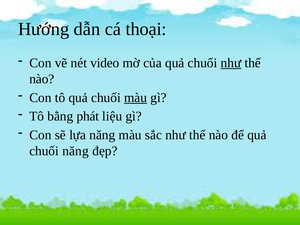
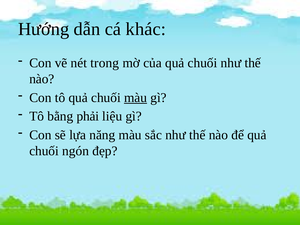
thoại: thoại -> khác (146, 29)
video: video -> trong (105, 63)
như underline: present -> none (231, 63)
phát: phát -> phải (88, 116)
chuối năng: năng -> ngón (76, 151)
